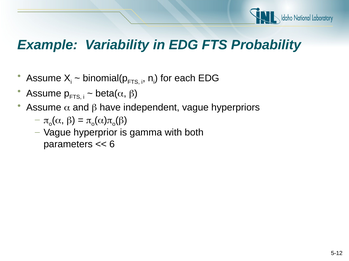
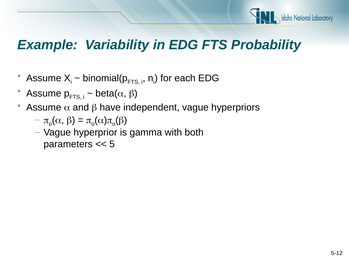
6: 6 -> 5 (112, 145)
